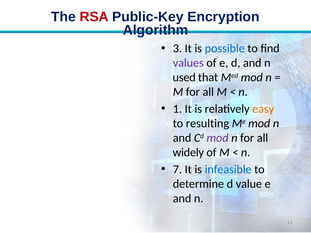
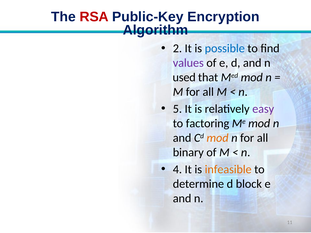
3: 3 -> 2 (177, 49)
1: 1 -> 5 (177, 109)
easy colour: orange -> purple (263, 109)
resulting: resulting -> factoring (208, 124)
mod colour: purple -> orange (218, 138)
widely: widely -> binary (188, 153)
7: 7 -> 4 (177, 170)
infeasible colour: blue -> orange (228, 170)
value: value -> block (249, 184)
